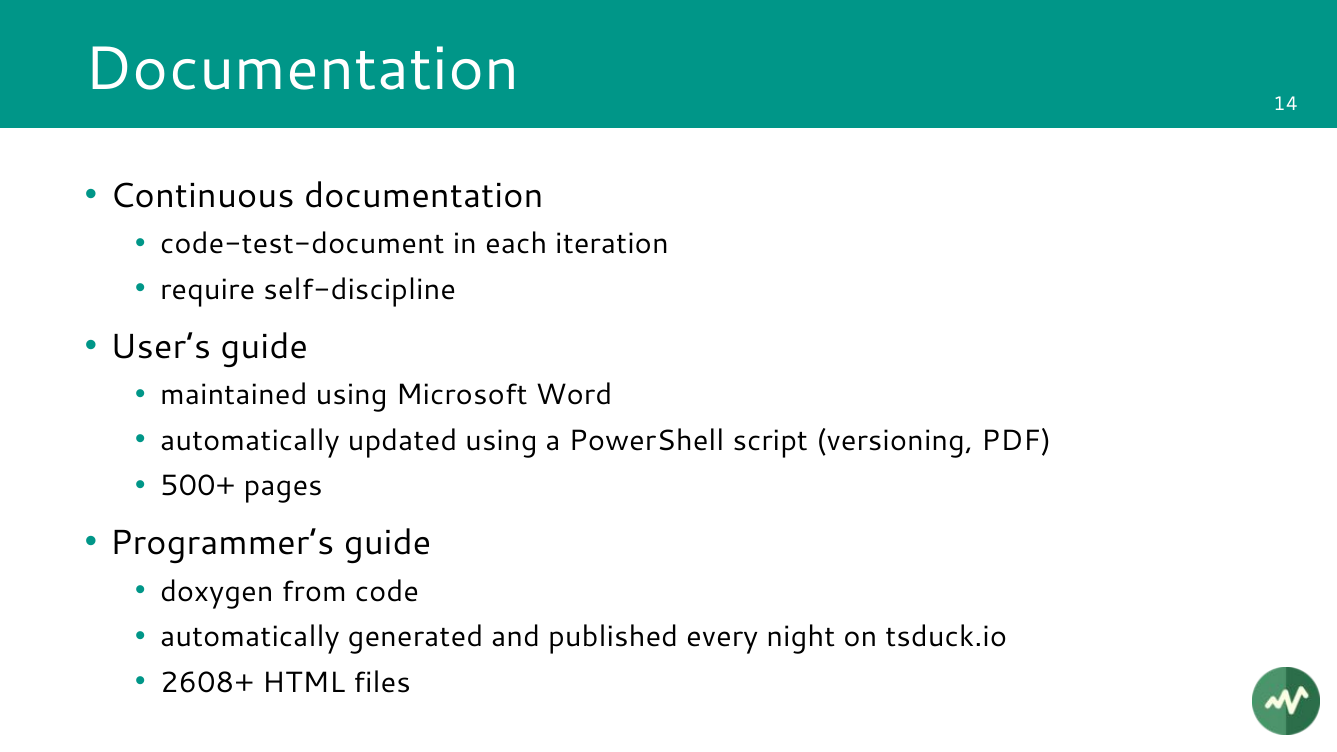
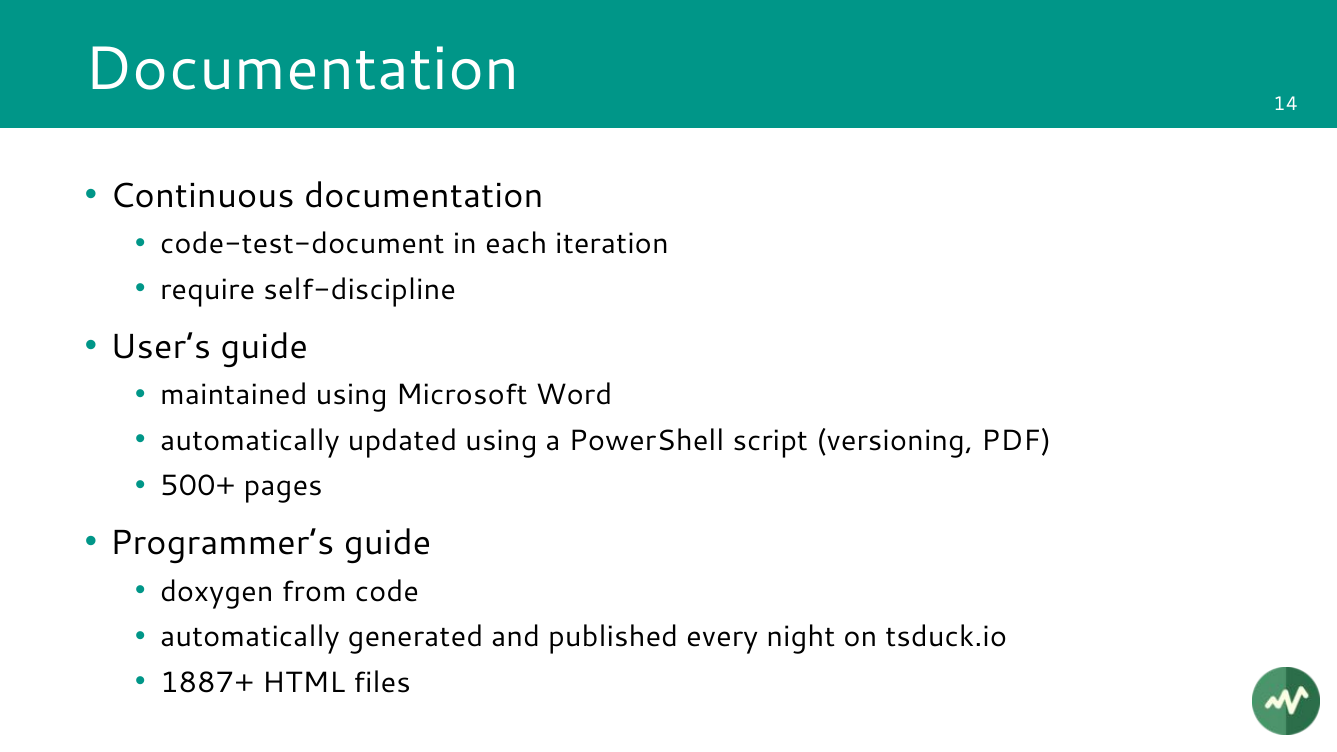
2608+: 2608+ -> 1887+ (207, 682)
